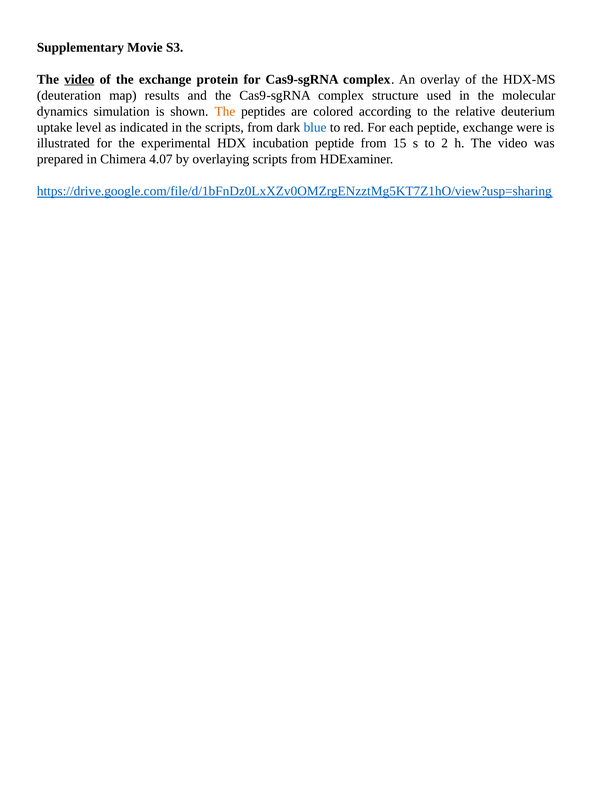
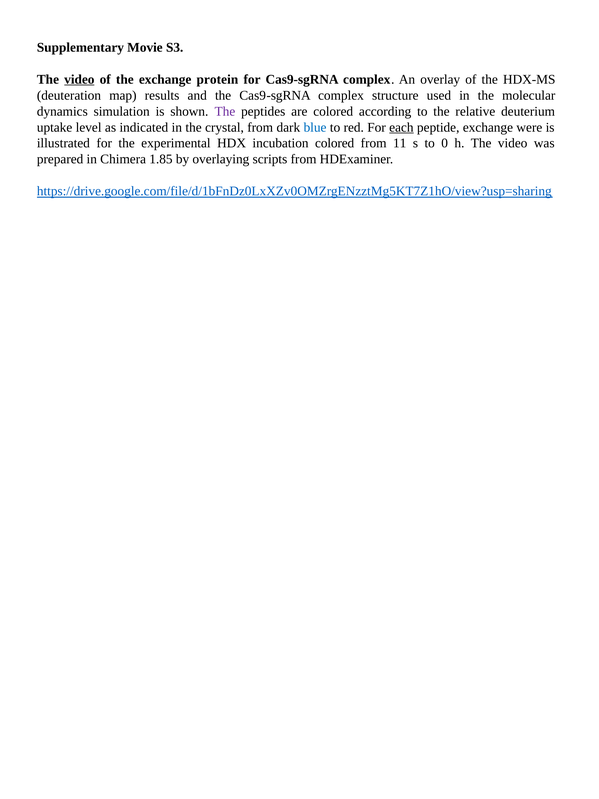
The colour: orange -> purple (225, 111)
the scripts: scripts -> crystal (224, 127)
each underline: none -> present (401, 127)
incubation peptide: peptide -> colored (335, 143)
15: 15 -> 11 (400, 143)
2: 2 -> 0 (445, 143)
4.07: 4.07 -> 1.85 (161, 159)
